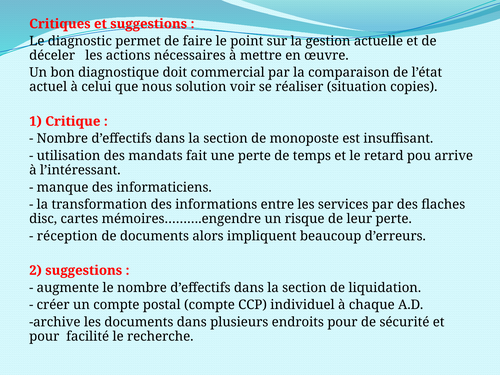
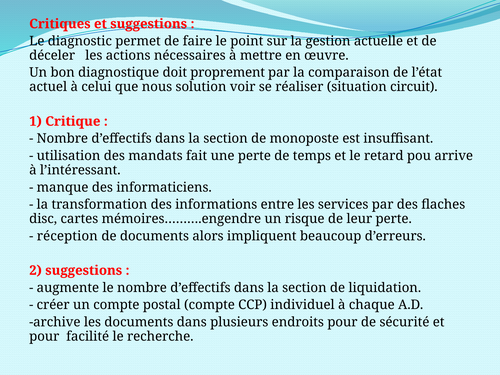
commercial: commercial -> proprement (228, 73)
copies: copies -> circuit (414, 87)
